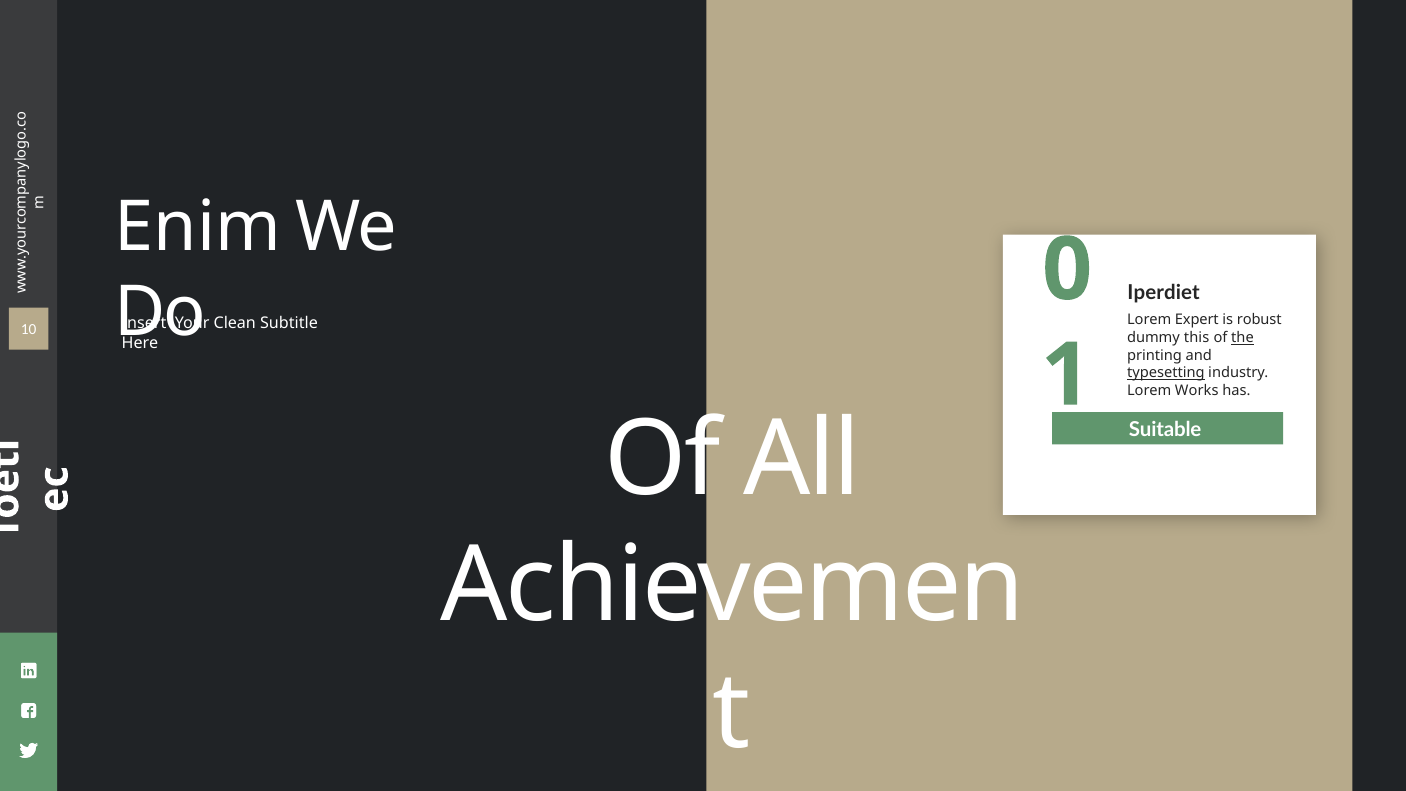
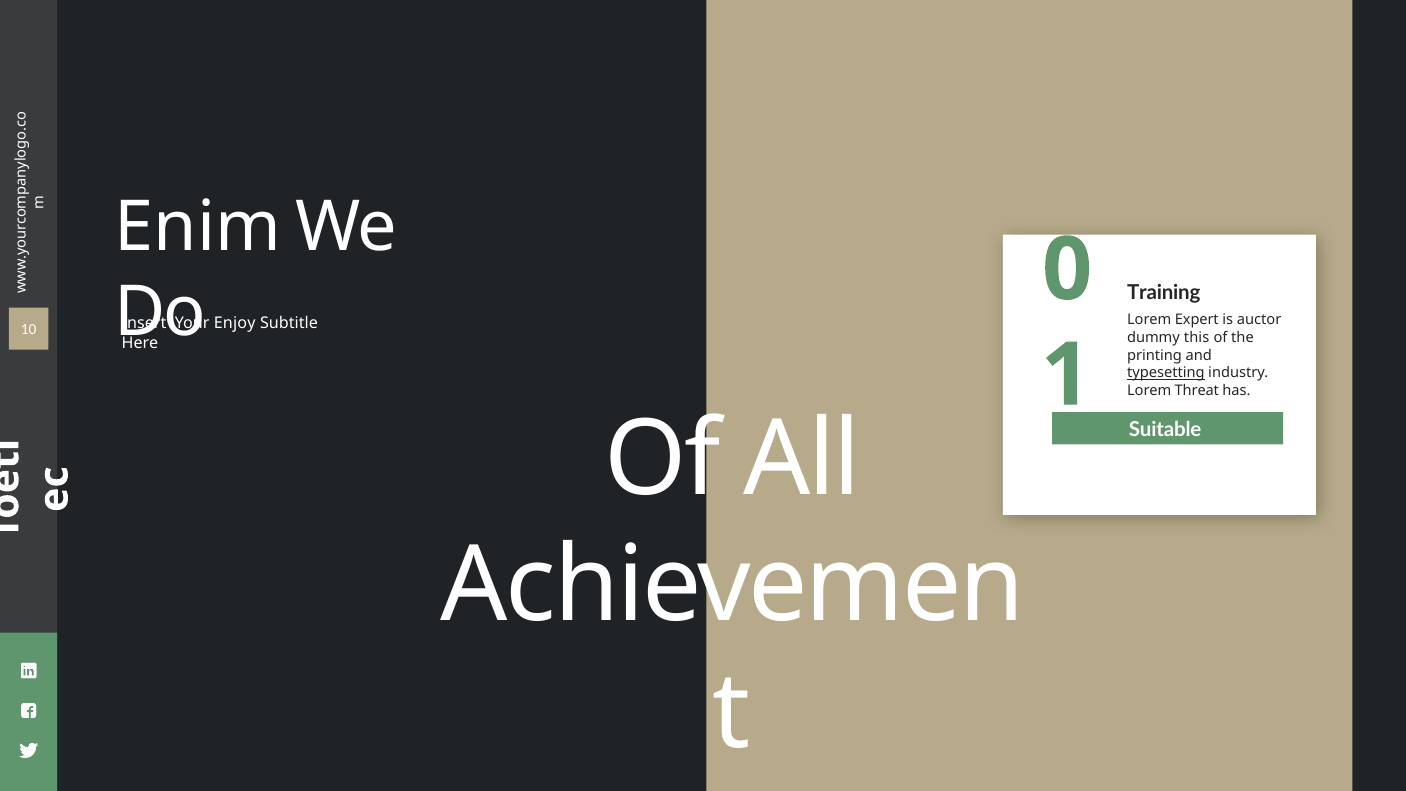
Iperdiet: Iperdiet -> Training (1164, 293)
robust: robust -> auctor (1259, 320)
Clean: Clean -> Enjoy (235, 323)
the underline: present -> none (1243, 338)
Works: Works -> Threat (1197, 390)
